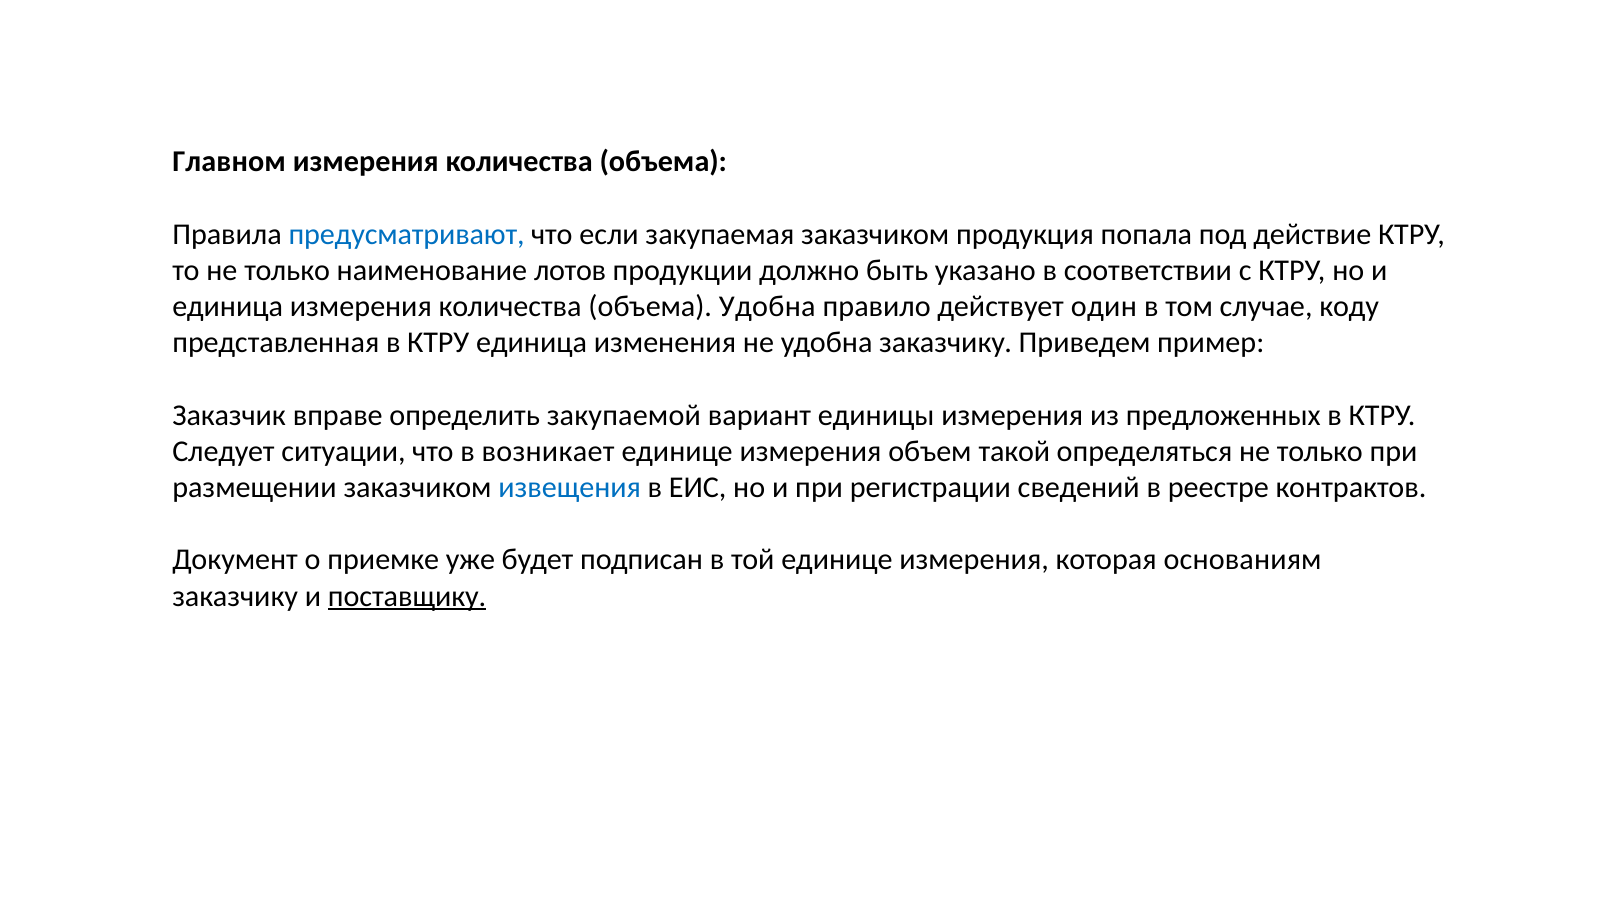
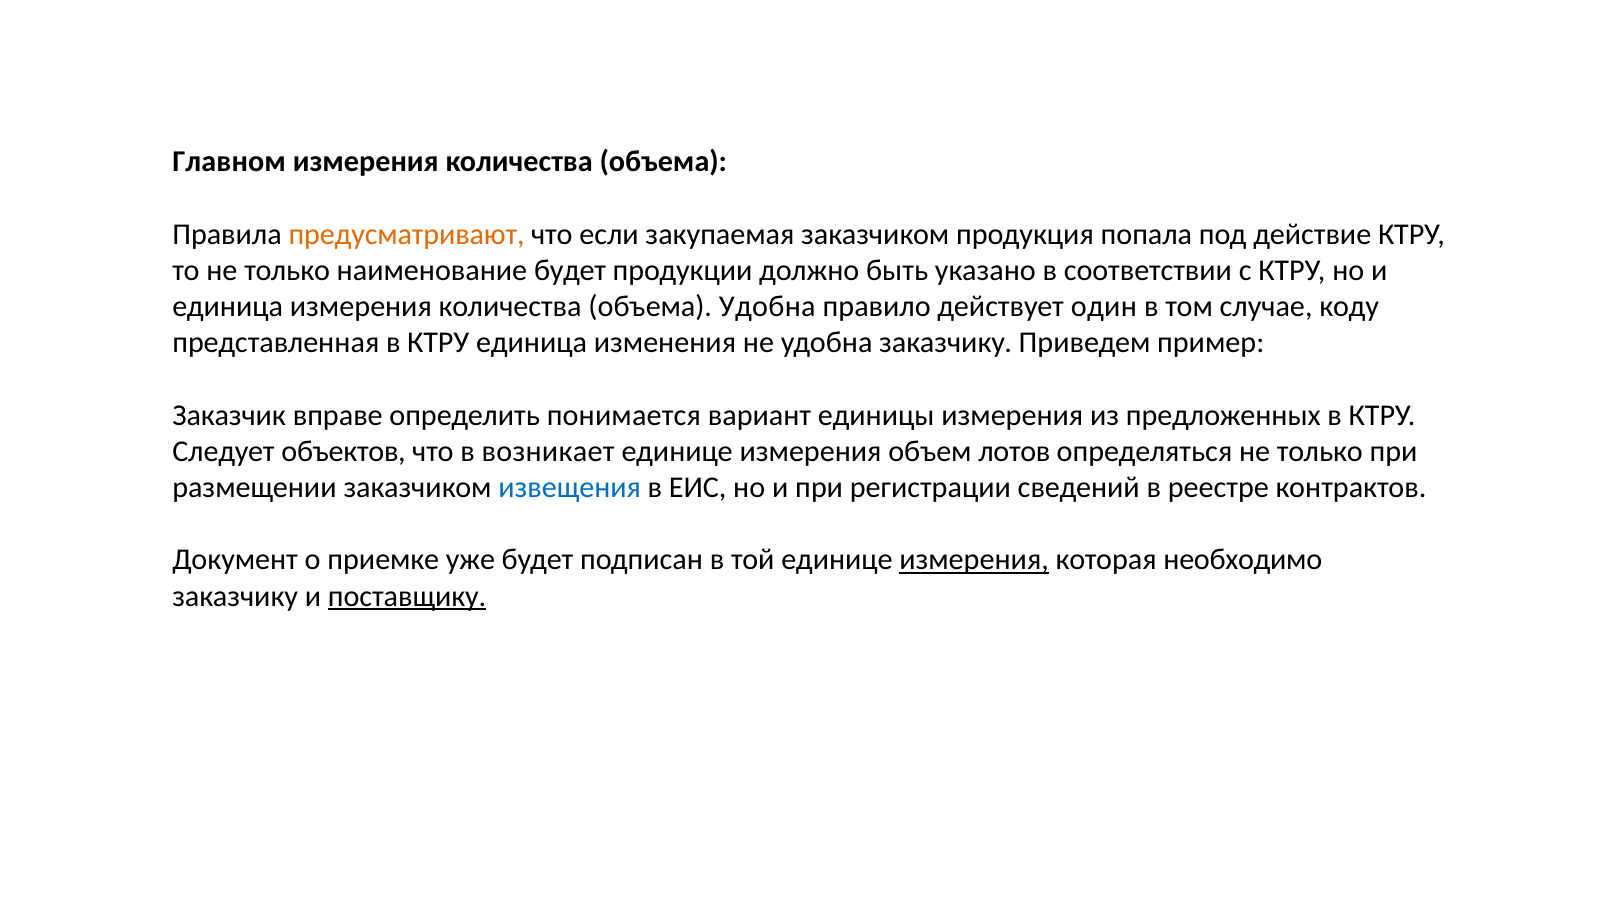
предусматривают colour: blue -> orange (407, 234)
наименование лотов: лотов -> будет (570, 270)
закупаемой: закупаемой -> понимается (624, 415)
ситуации: ситуации -> объектов (344, 451)
такой: такой -> лотов (1014, 451)
измерения underline: none -> present (974, 560)
основаниям: основаниям -> необходимо (1243, 560)
